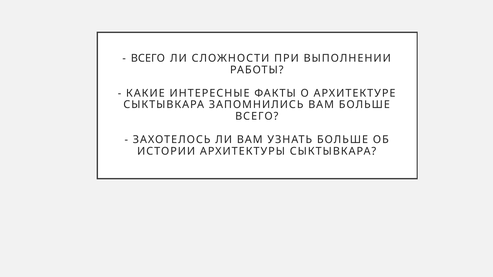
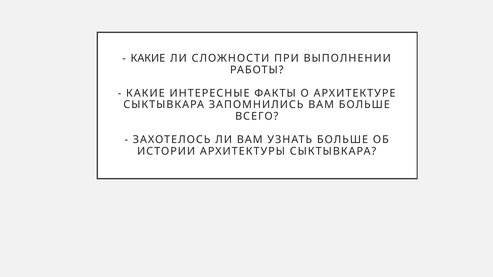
ВСЕГО: ВСЕГО -> КАКИЕ (148, 58)
